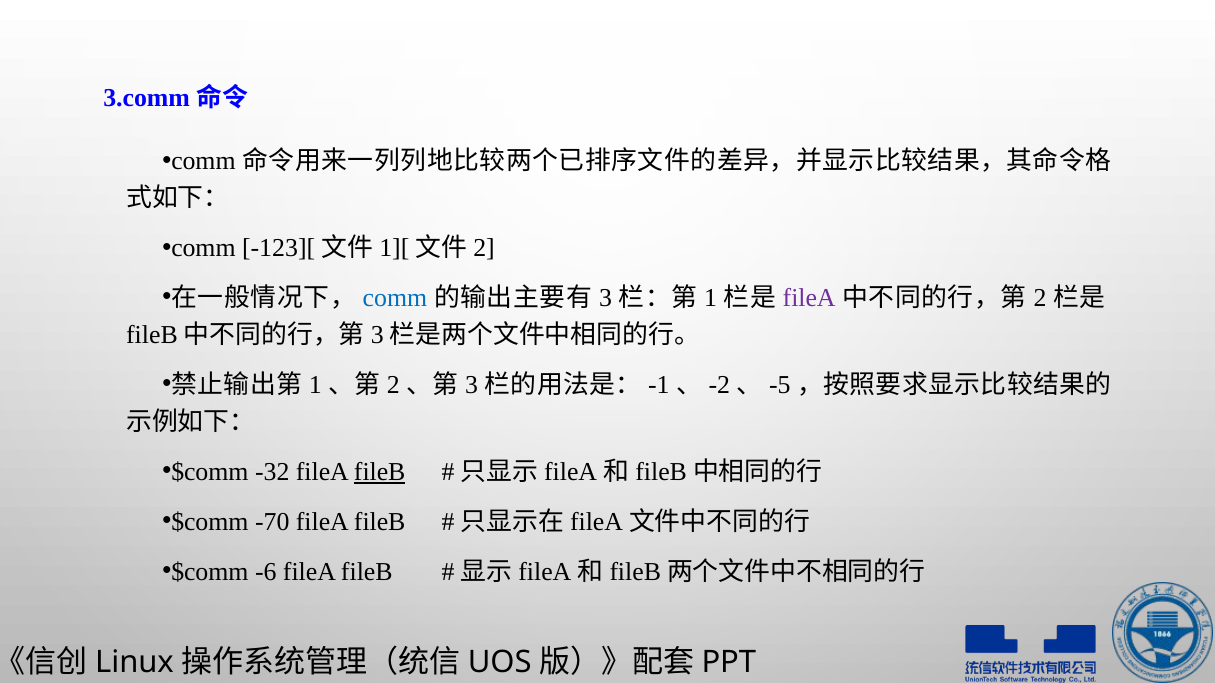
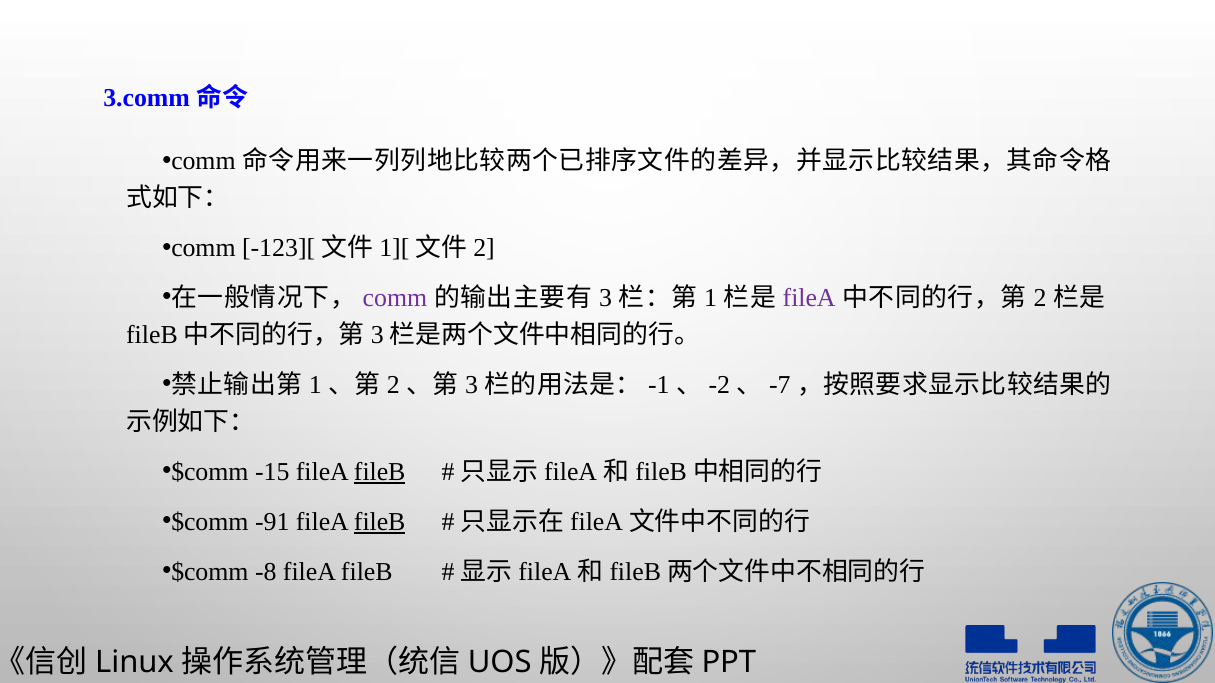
comm colour: blue -> purple (395, 298)
-5: -5 -> -7 (780, 385)
-32: -32 -> -15 (272, 472)
-70: -70 -> -91 (272, 522)
fileB underline: none -> present (380, 522)
-6: -6 -> -8 (266, 572)
